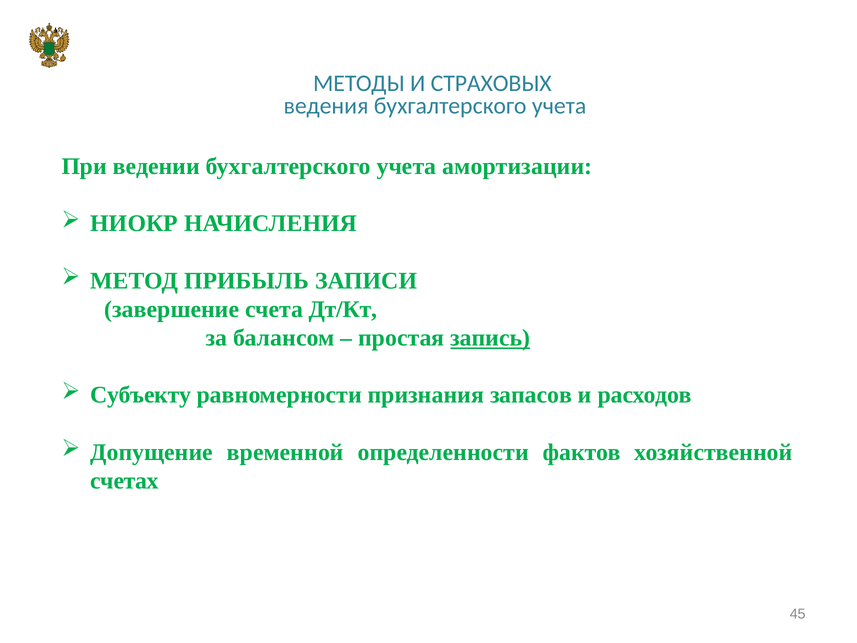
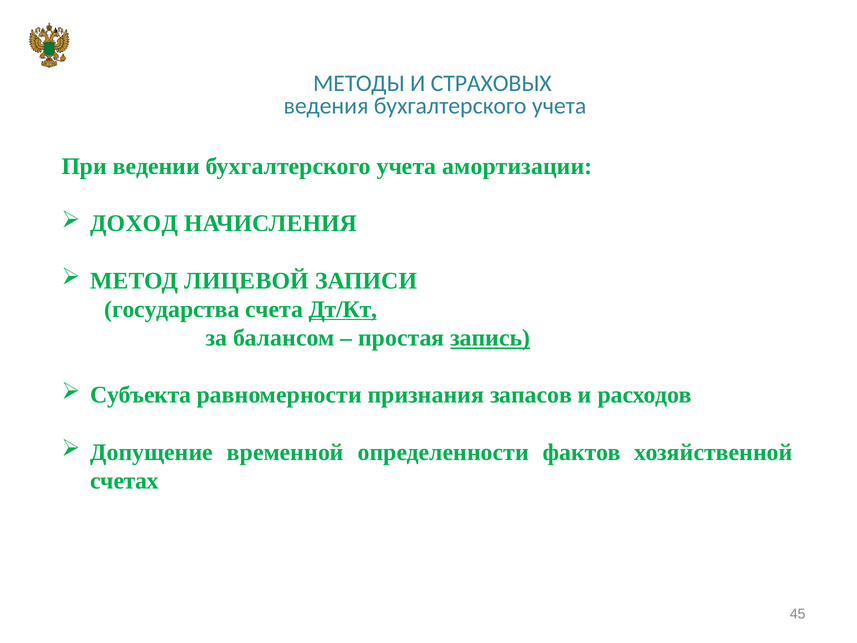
НИОКР: НИОКР -> ДОХОД (134, 223)
ПРИБЫЛЬ: ПРИБЫЛЬ -> ЛИЦЕВОЙ (246, 281)
завершение: завершение -> государства (172, 309)
Дт/Кт underline: none -> present (343, 309)
Субъекту: Субъекту -> Субъекта (141, 395)
